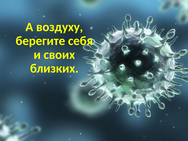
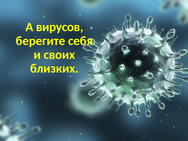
воздуху: воздуху -> вирусов (60, 27)
